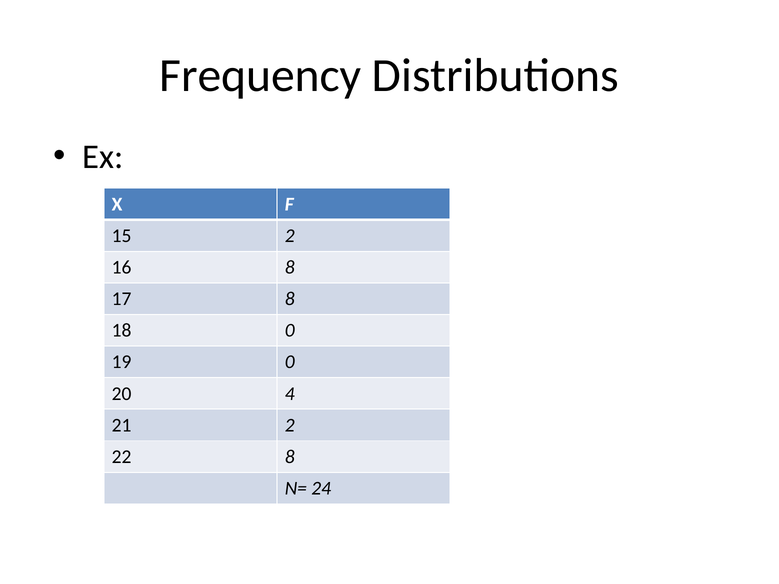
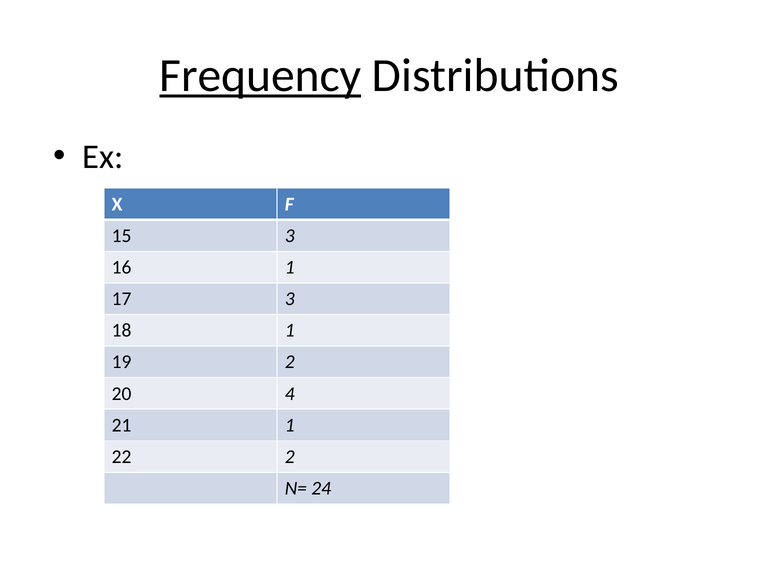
Frequency underline: none -> present (260, 75)
15 2: 2 -> 3 (290, 236)
16 8: 8 -> 1 (290, 267)
17 8: 8 -> 3 (290, 299)
18 0: 0 -> 1 (290, 331)
19 0: 0 -> 2 (290, 362)
21 2: 2 -> 1 (290, 425)
22 8: 8 -> 2 (290, 457)
